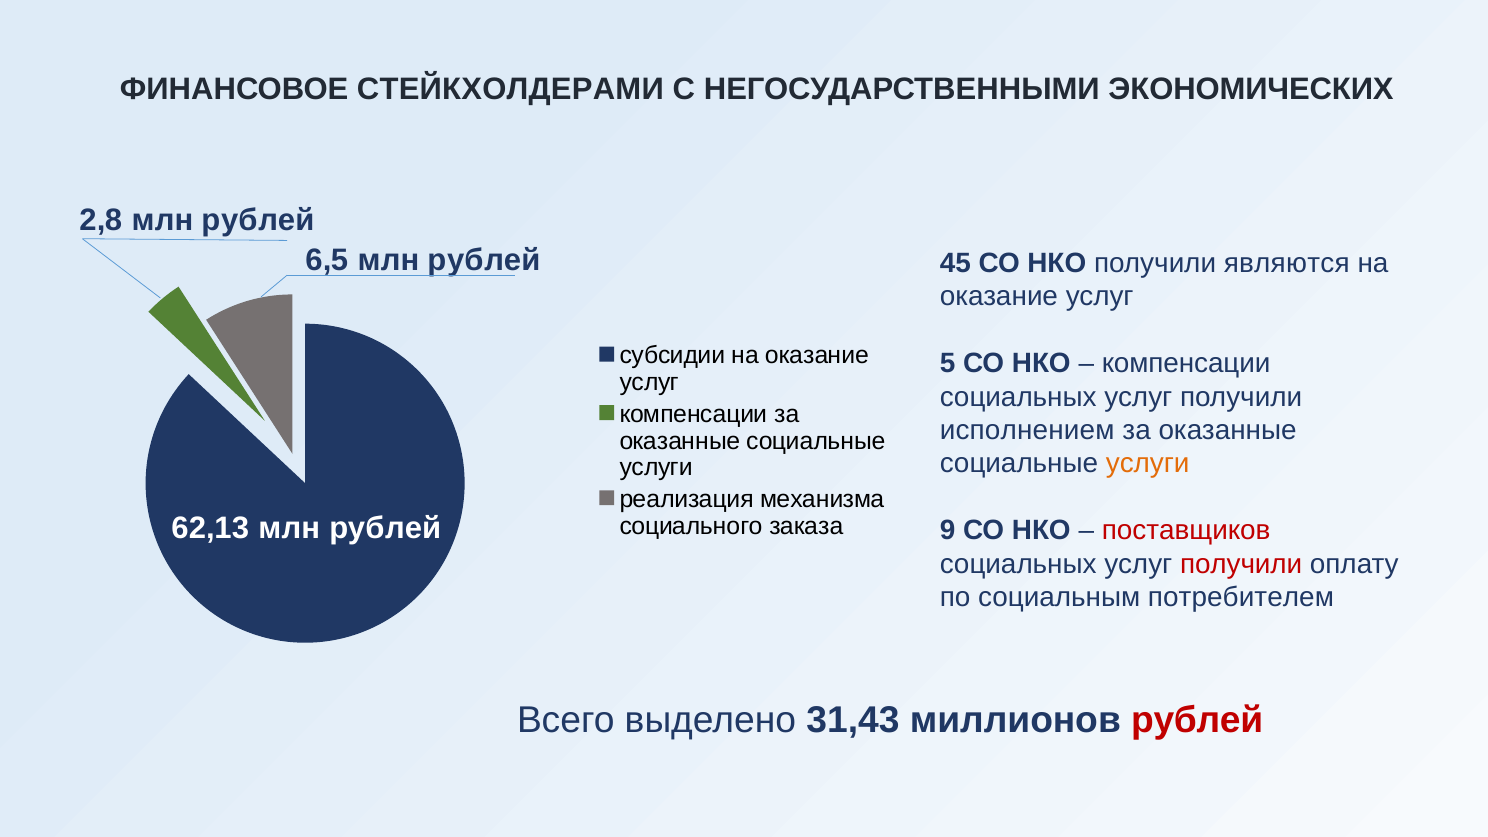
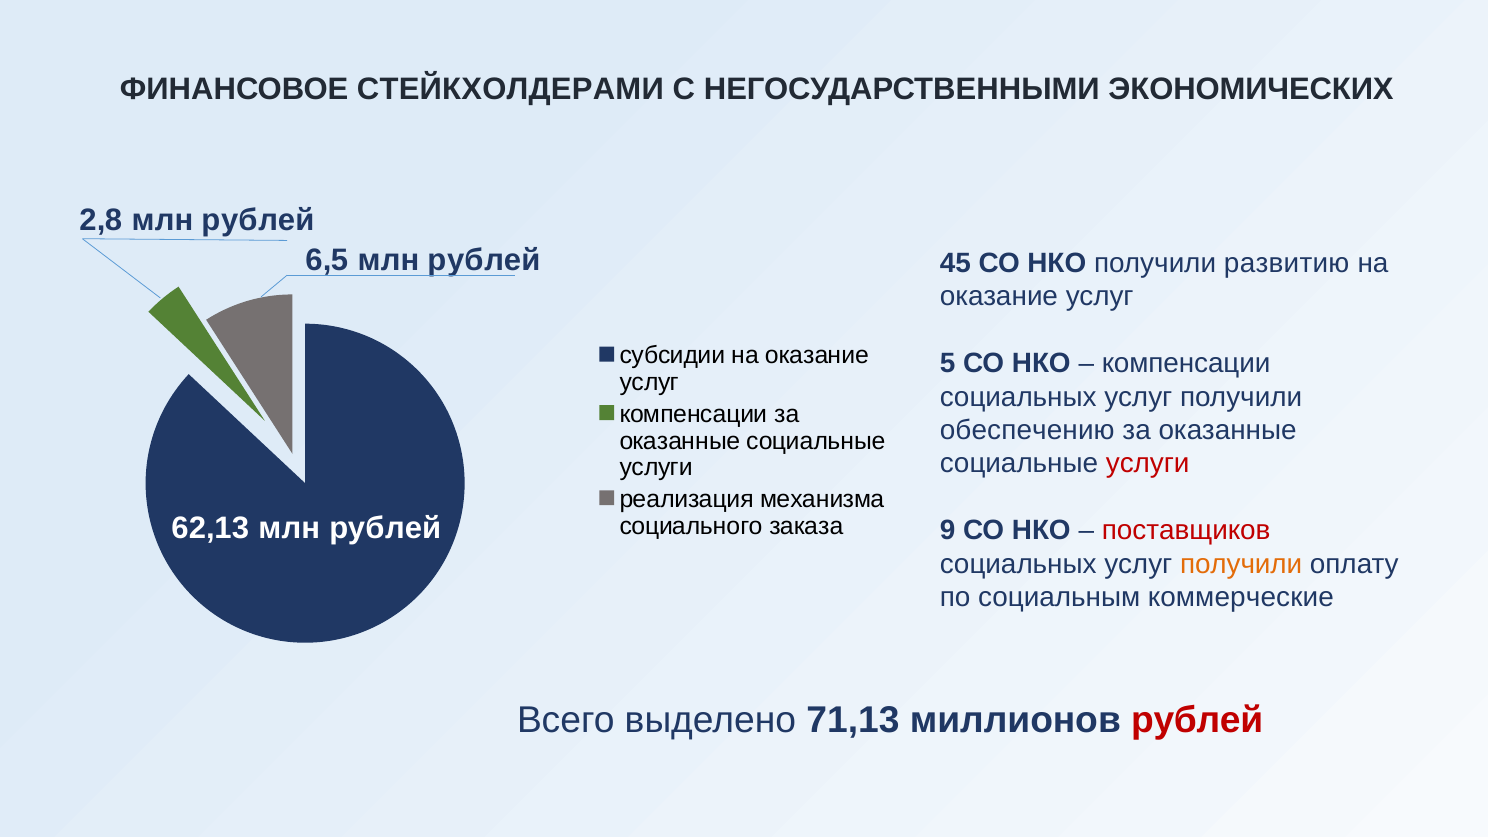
являются: являются -> развитию (1287, 263)
исполнением: исполнением -> обеспечению (1027, 430)
услуги colour: orange -> red (1148, 464)
получили colour: red -> orange (1241, 564)
потребителем: потребителем -> коммерческие (1241, 598)
31,43: 31,43 -> 71,13 (853, 720)
